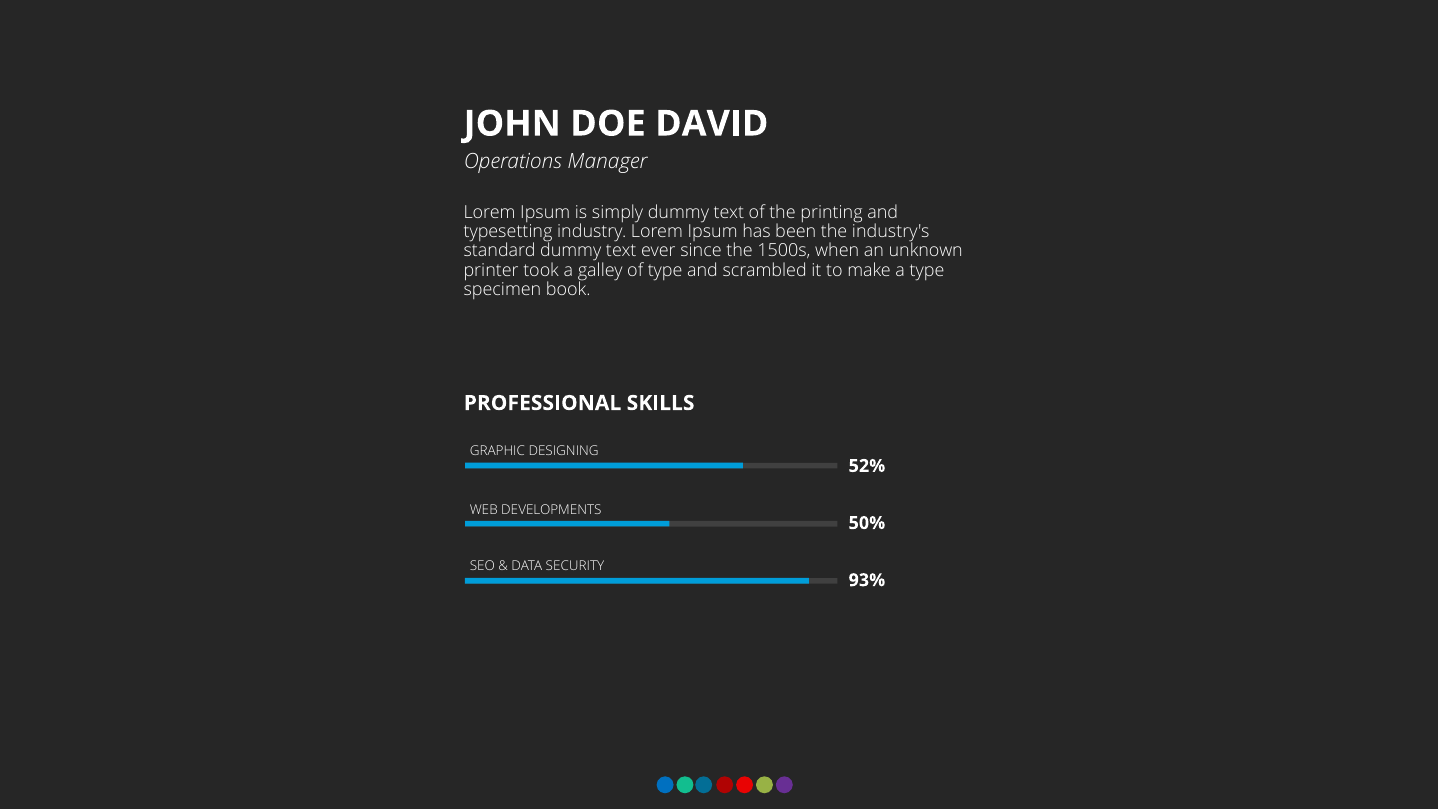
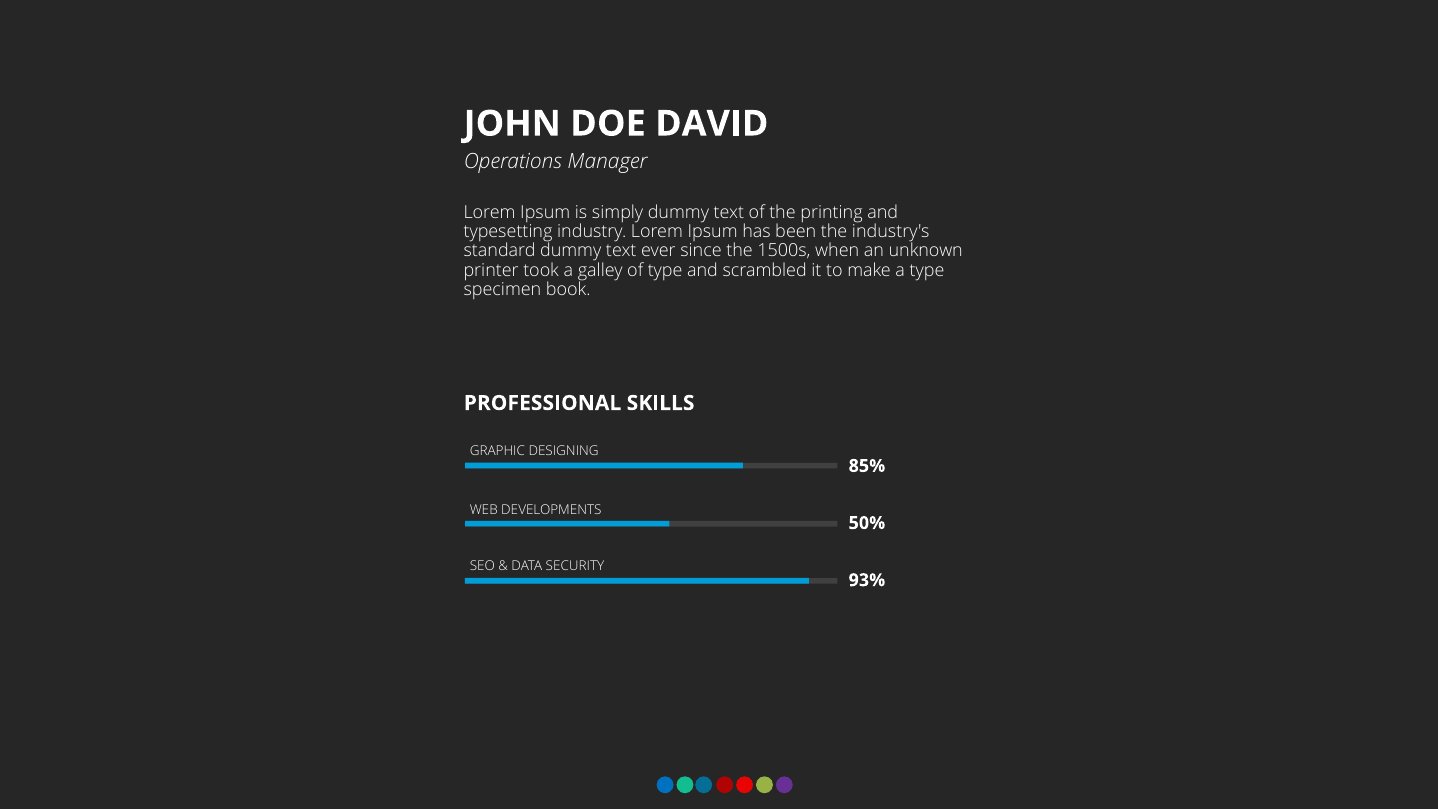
52%: 52% -> 85% (867, 466)
